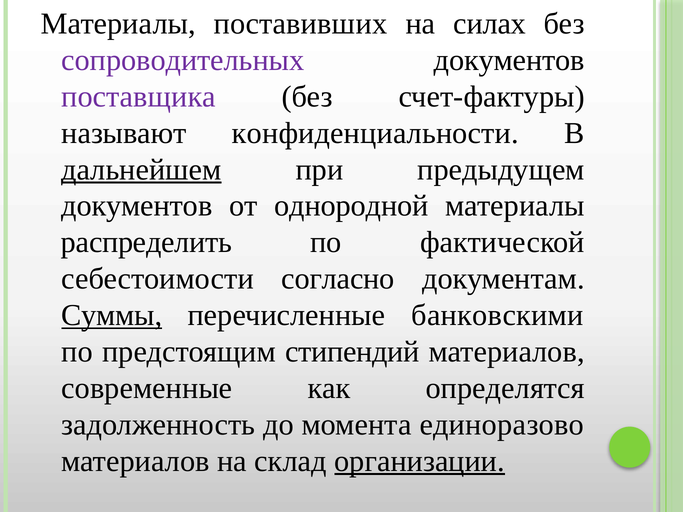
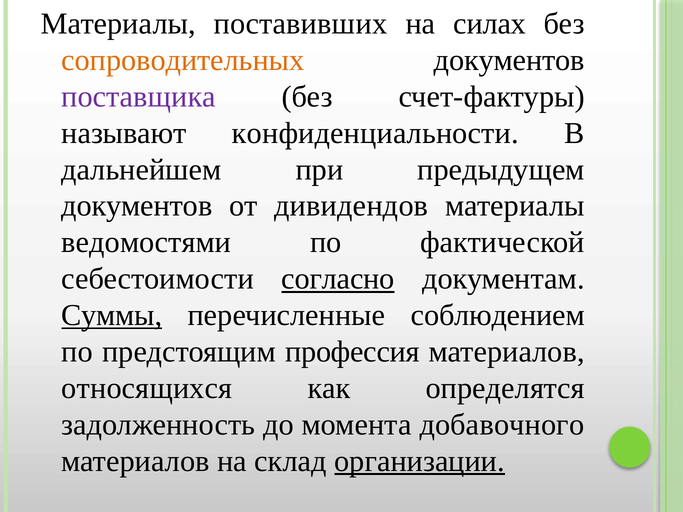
сопроводительных colour: purple -> orange (183, 60)
дальнейшем underline: present -> none (141, 170)
однородной: однородной -> дивидендов (351, 206)
распределить: распределить -> ведомостями (146, 243)
согласно underline: none -> present (338, 279)
банковскими: банковскими -> соблюдением (498, 315)
стипендий: стипендий -> профессия (352, 352)
современные: современные -> относящихся (147, 388)
единоразово: единоразово -> добавочного (502, 425)
